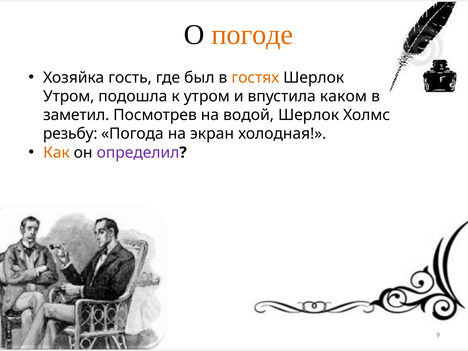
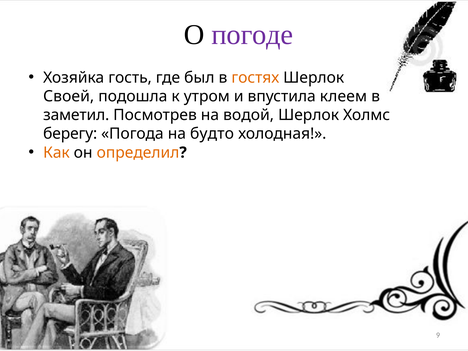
погоде colour: orange -> purple (252, 35)
Утром: Утром -> Своей (69, 96)
каком: каком -> клеем (343, 96)
резьбу: резьбу -> берегу (70, 134)
экран: экран -> будто (212, 134)
определил colour: purple -> orange (138, 153)
